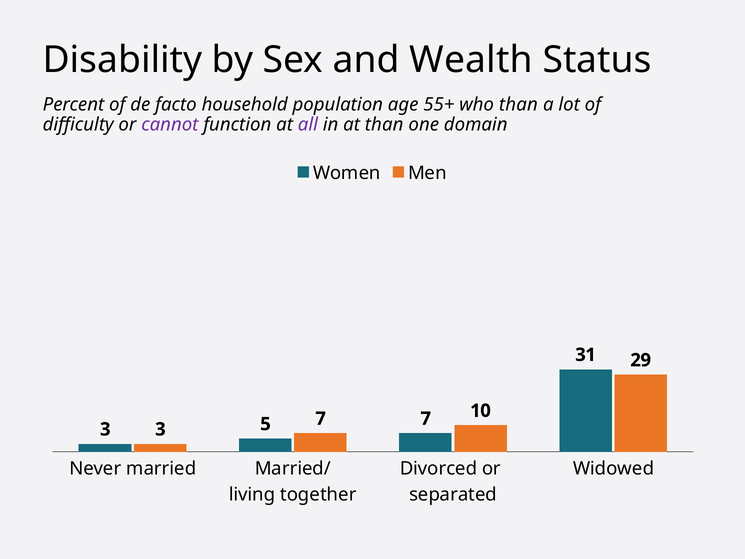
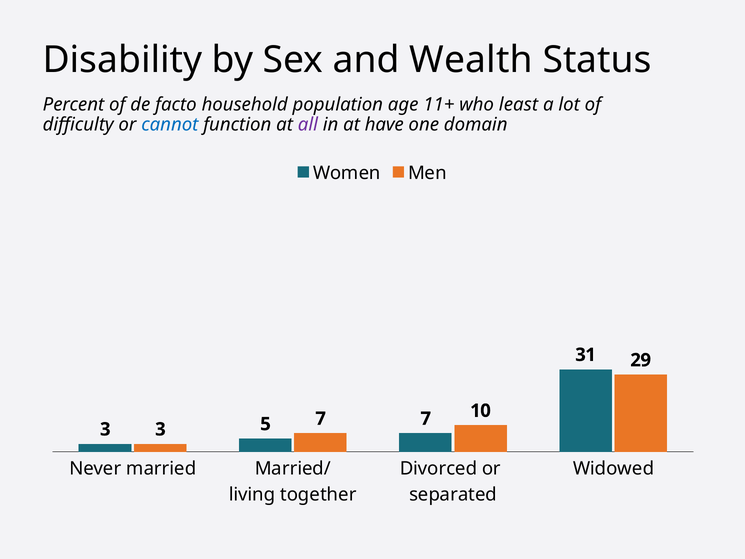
55+: 55+ -> 11+ (439, 105)
who than: than -> least (518, 105)
cannot colour: purple -> blue (170, 125)
at than: than -> have (384, 125)
